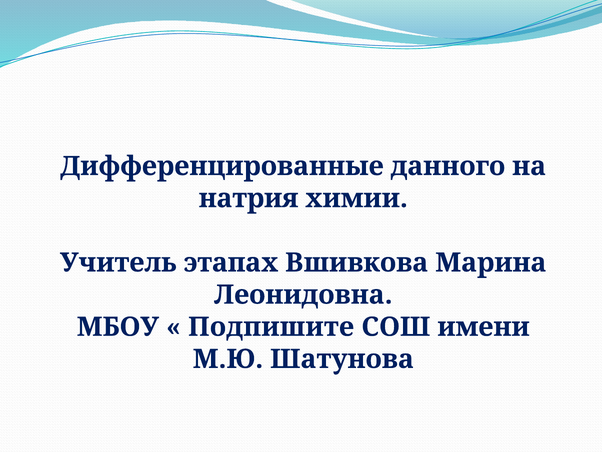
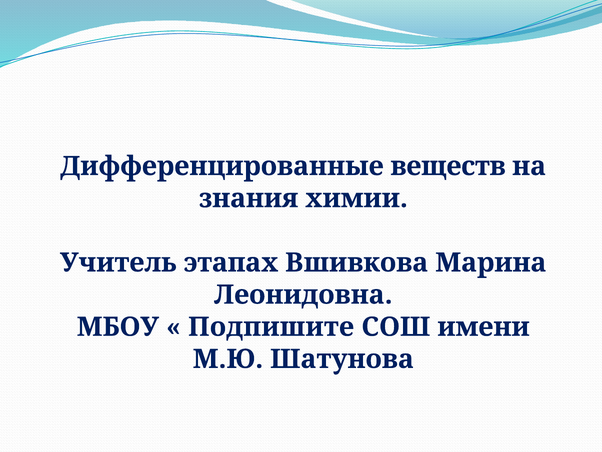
данного: данного -> веществ (448, 166)
натрия: натрия -> знания (249, 198)
